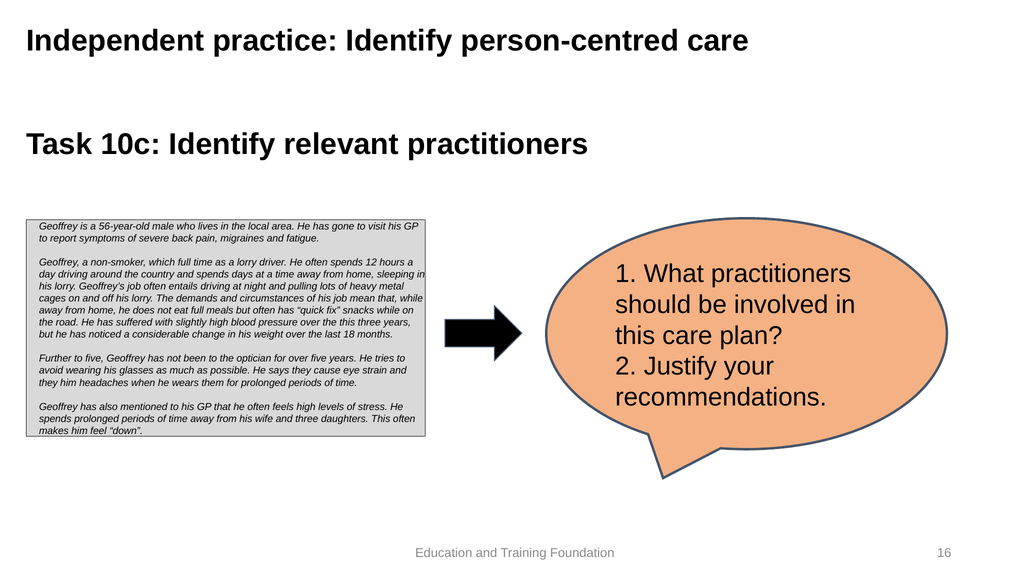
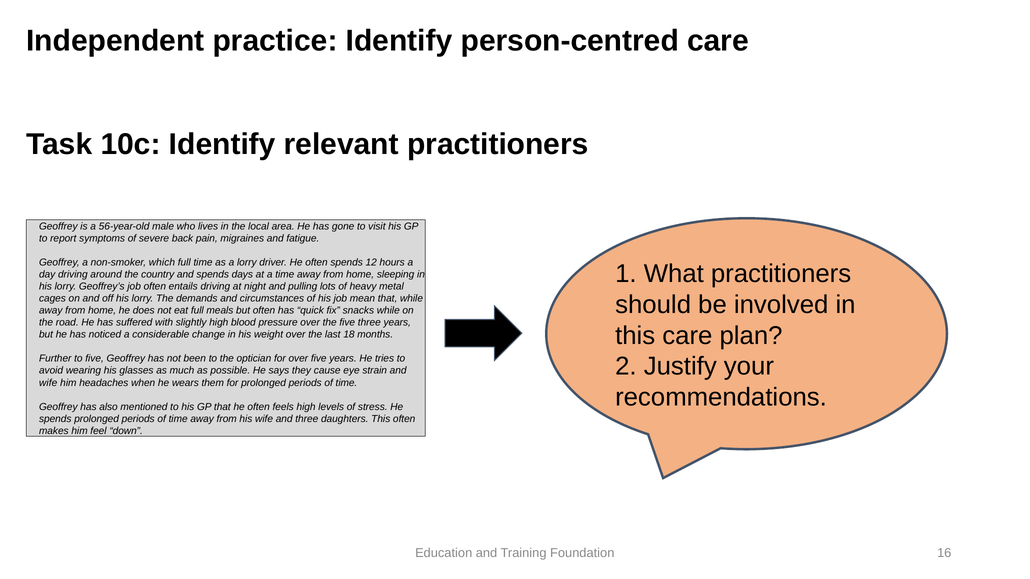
the this: this -> five (347, 323)
they: they -> wife (48, 383)
